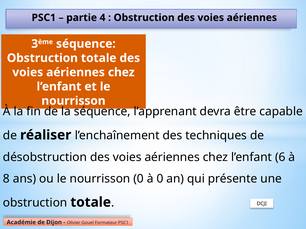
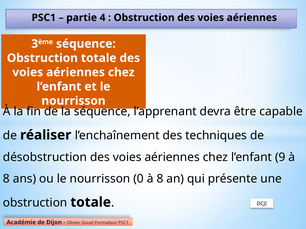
6: 6 -> 9 (280, 158)
0 à 0: 0 -> 8 (160, 179)
